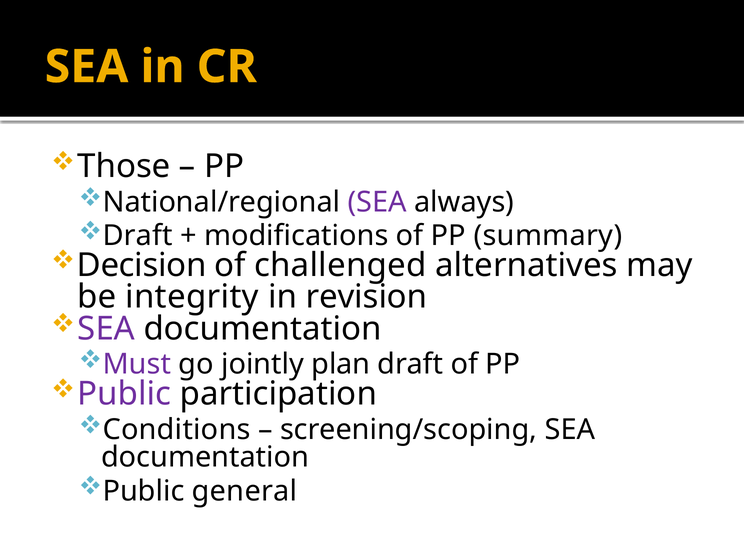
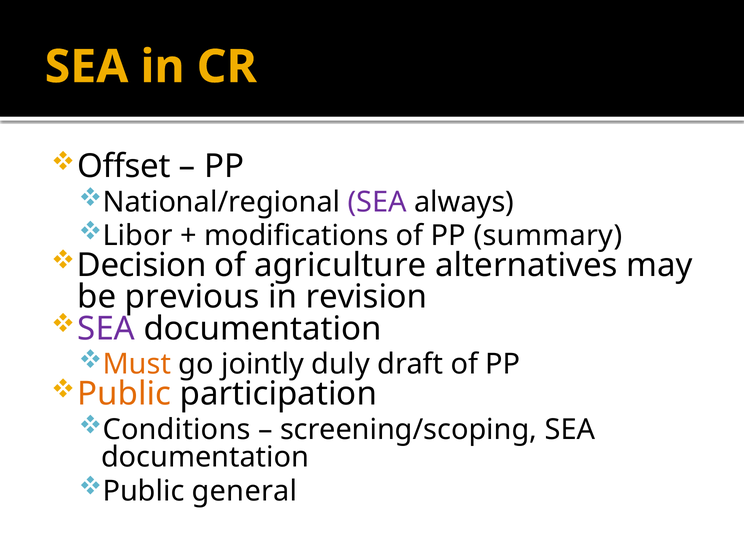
Those: Those -> Offset (124, 166)
Draft: Draft -> Libor (138, 236)
challenged: challenged -> agriculture (340, 265)
integrity: integrity -> previous (192, 297)
Must colour: purple -> orange (137, 364)
plan: plan -> duly (341, 364)
Public colour: purple -> orange (124, 394)
